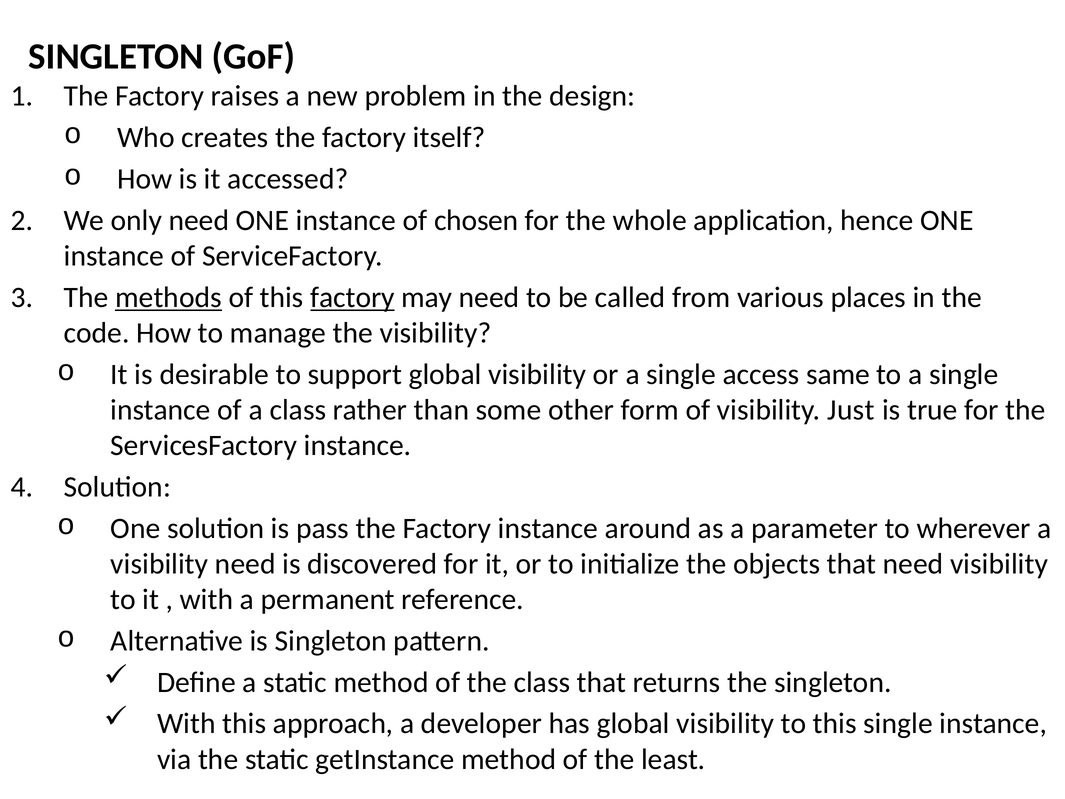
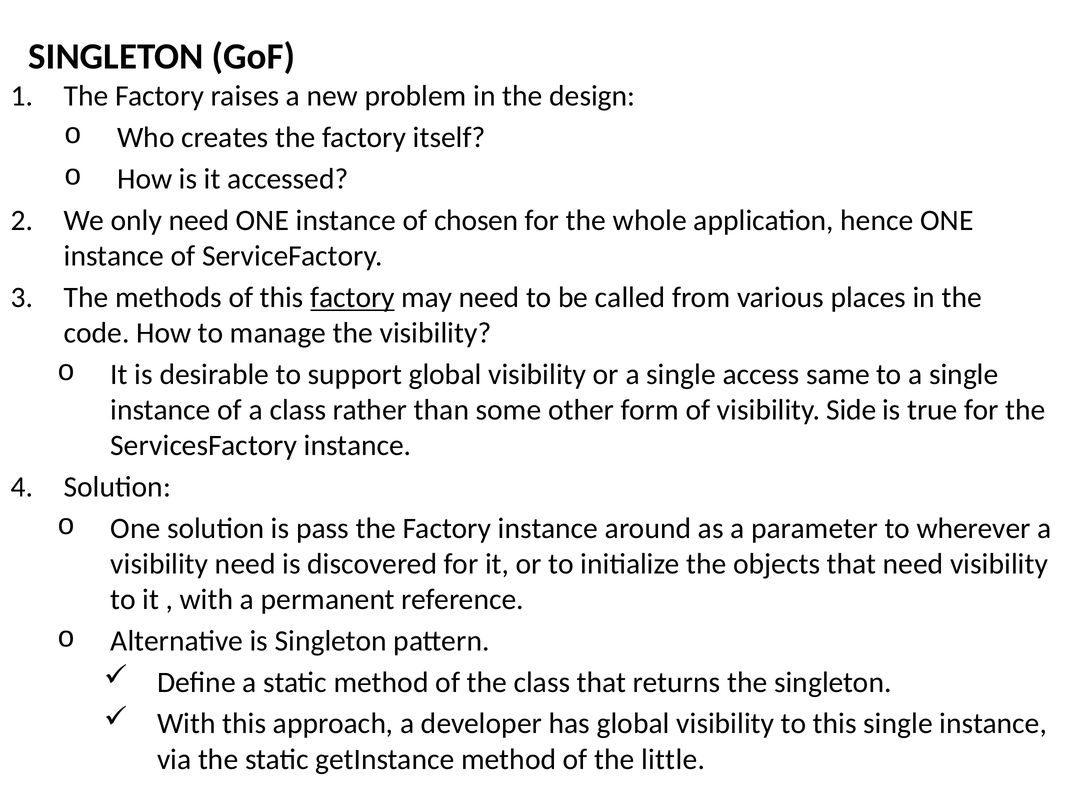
methods underline: present -> none (168, 297)
Just: Just -> Side (851, 410)
least: least -> little (673, 759)
